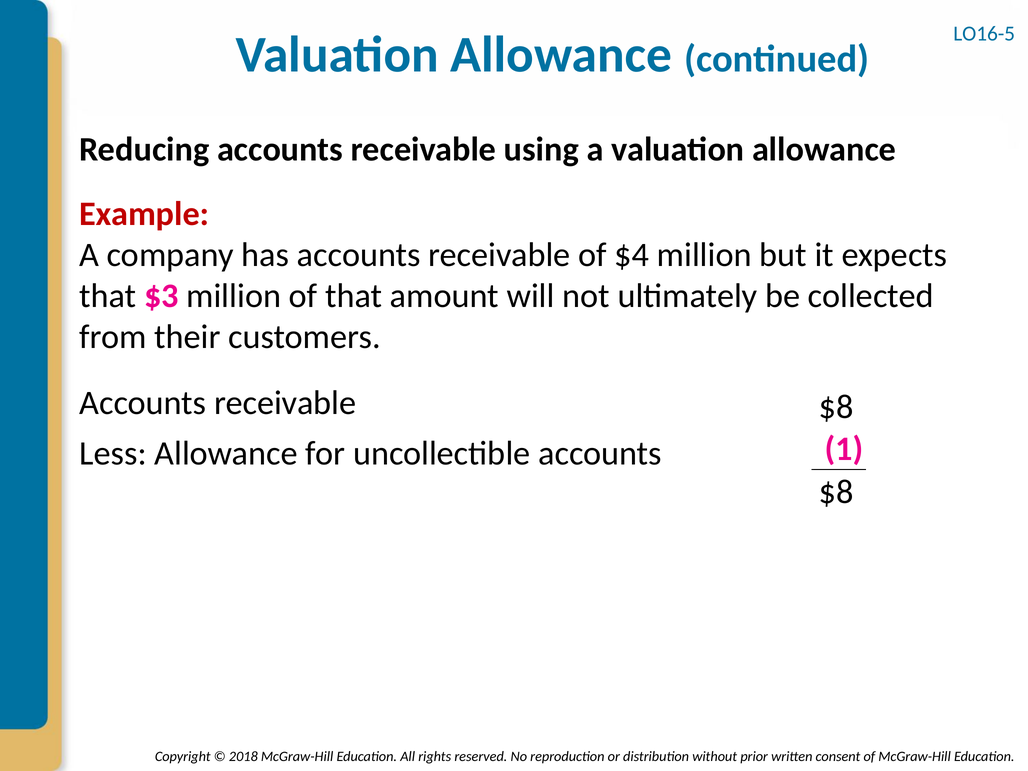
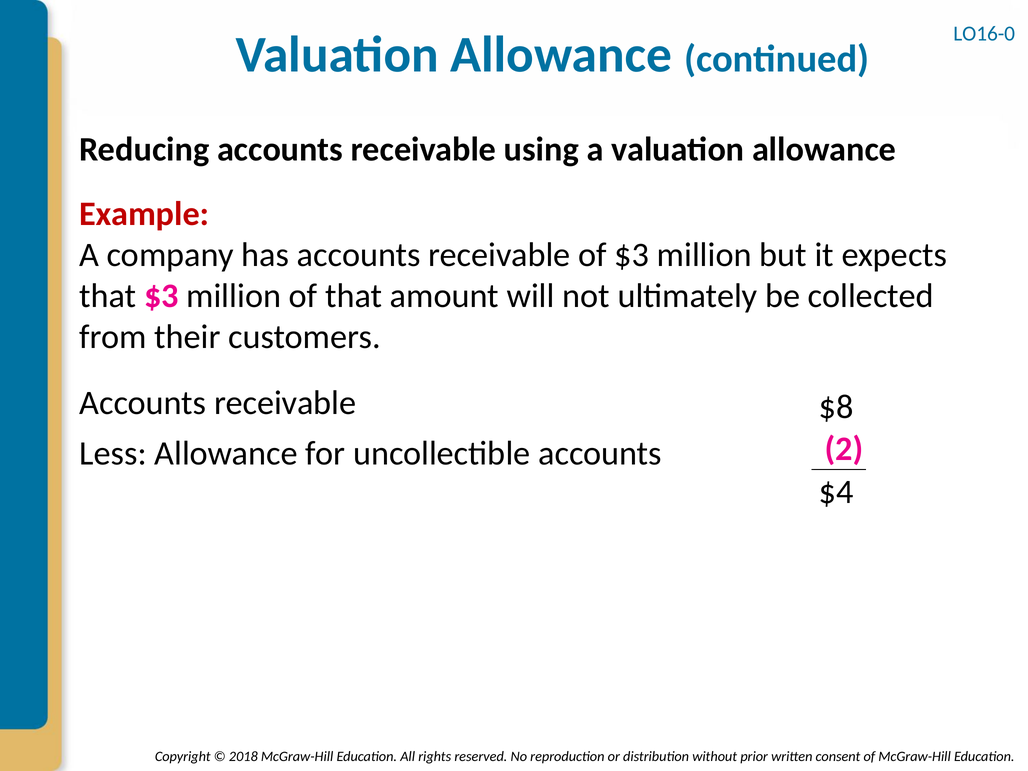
LO16-5: LO16-5 -> LO16-0 (984, 34)
of $4: $4 -> $3 (632, 255)
1: 1 -> 2 (844, 449)
$8: $8 -> $4 (836, 492)
